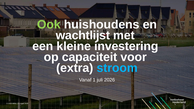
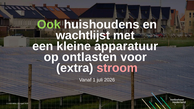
investering: investering -> apparatuur (126, 46)
capaciteit: capaciteit -> ontlasten (89, 57)
stroom colour: light blue -> pink (117, 68)
